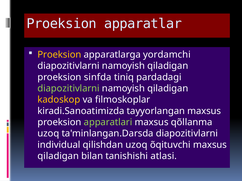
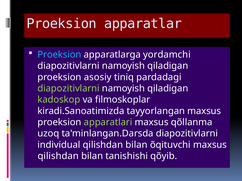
Proeksion colour: yellow -> light blue (59, 55)
sinfda: sinfda -> asosiy (98, 77)
kadoskop colour: yellow -> light green (59, 100)
uzoq: uzoq -> bilan (136, 145)
qiladigan: qiladigan -> qilishdan (58, 156)
atlasi: atlasi -> qõyib (164, 156)
